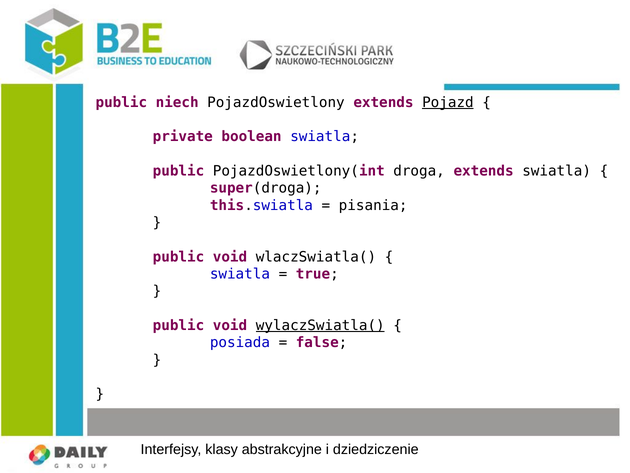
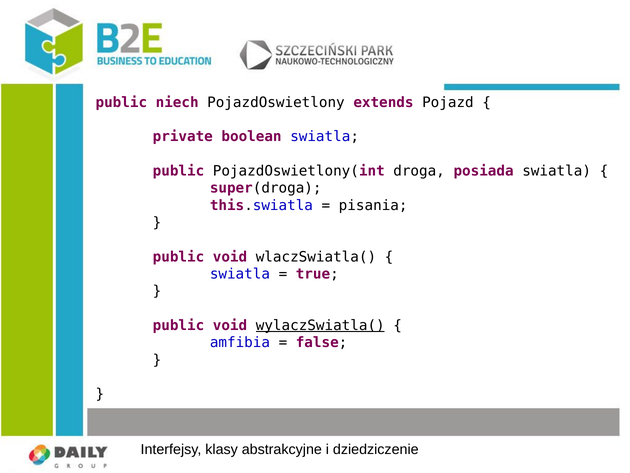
Pojazd underline: present -> none (448, 102)
droga extends: extends -> posiada (484, 171)
posiada: posiada -> amfibia (240, 342)
